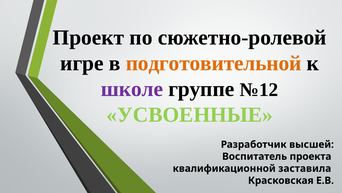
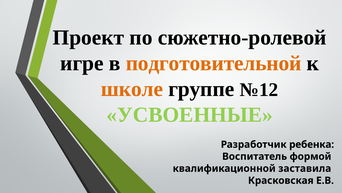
школе colour: purple -> orange (132, 89)
высшей: высшей -> ребенка (312, 144)
проекта: проекта -> формой (310, 156)
